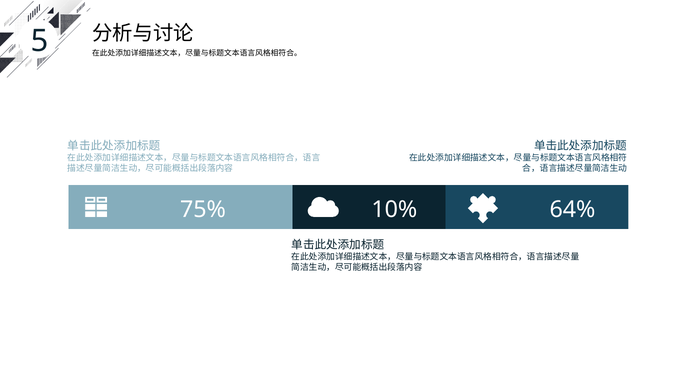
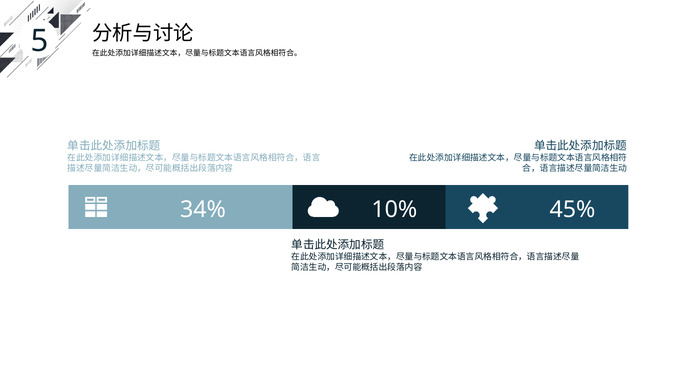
75%: 75% -> 34% (203, 209)
64%: 64% -> 45% (572, 209)
